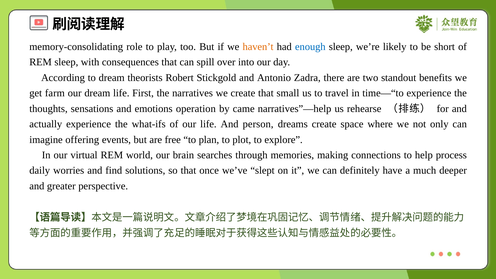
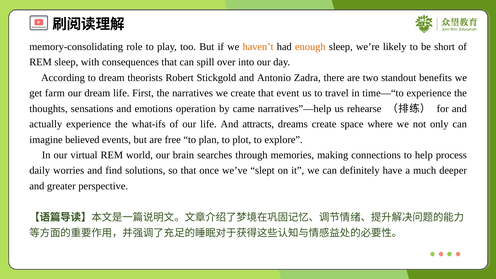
enough colour: blue -> orange (310, 47)
small: small -> event (288, 93)
person: person -> attracts (258, 124)
offering: offering -> believed (82, 140)
